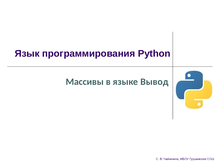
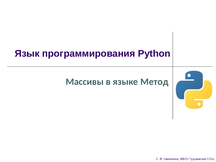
Вывод: Вывод -> Метод (154, 82)
